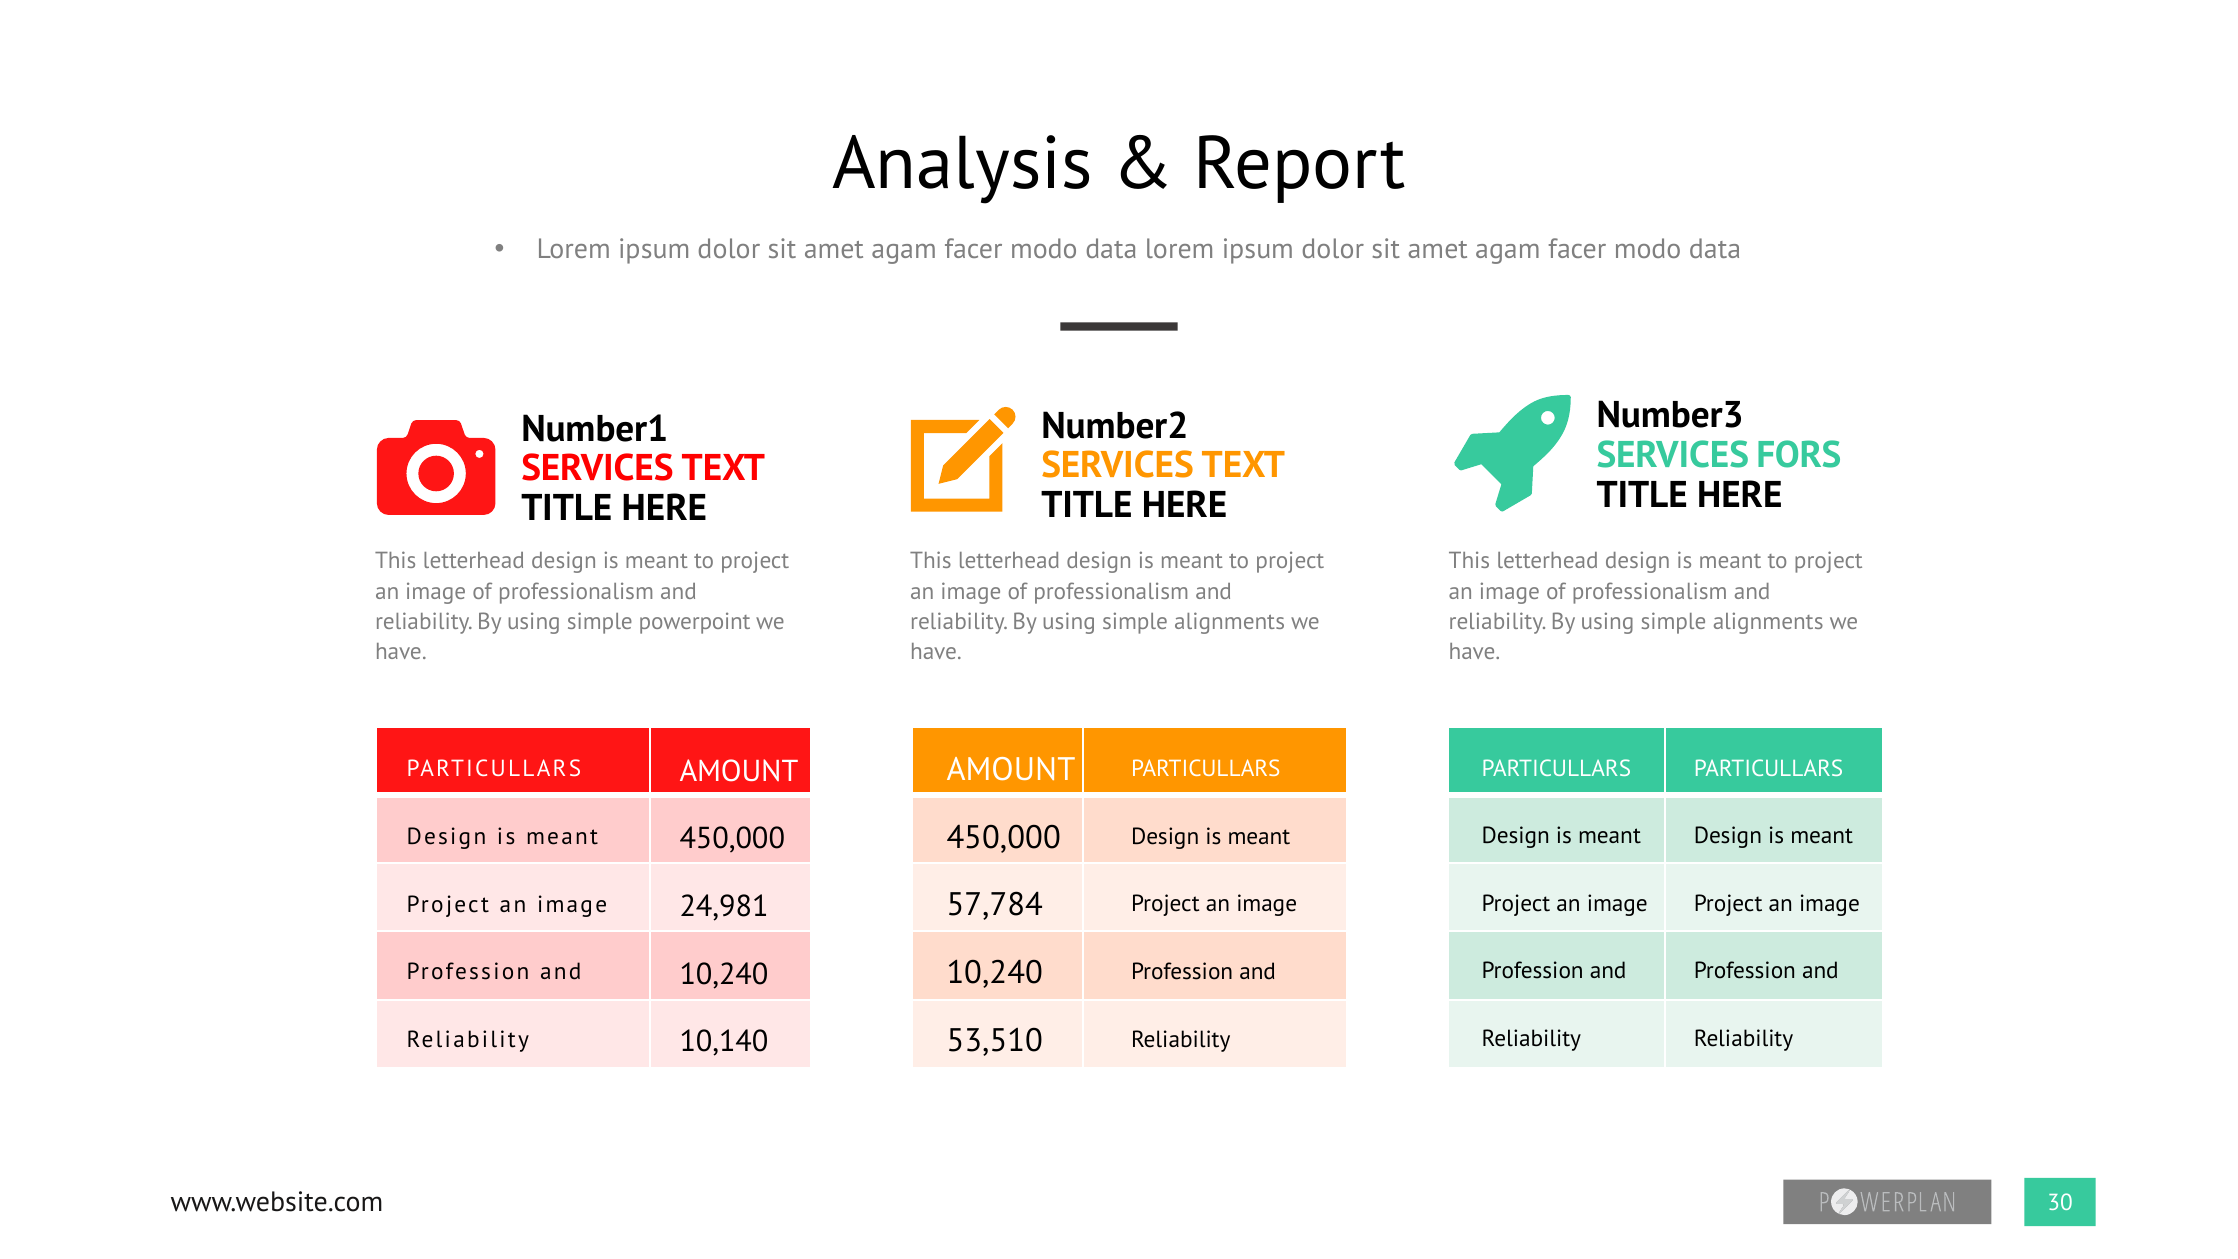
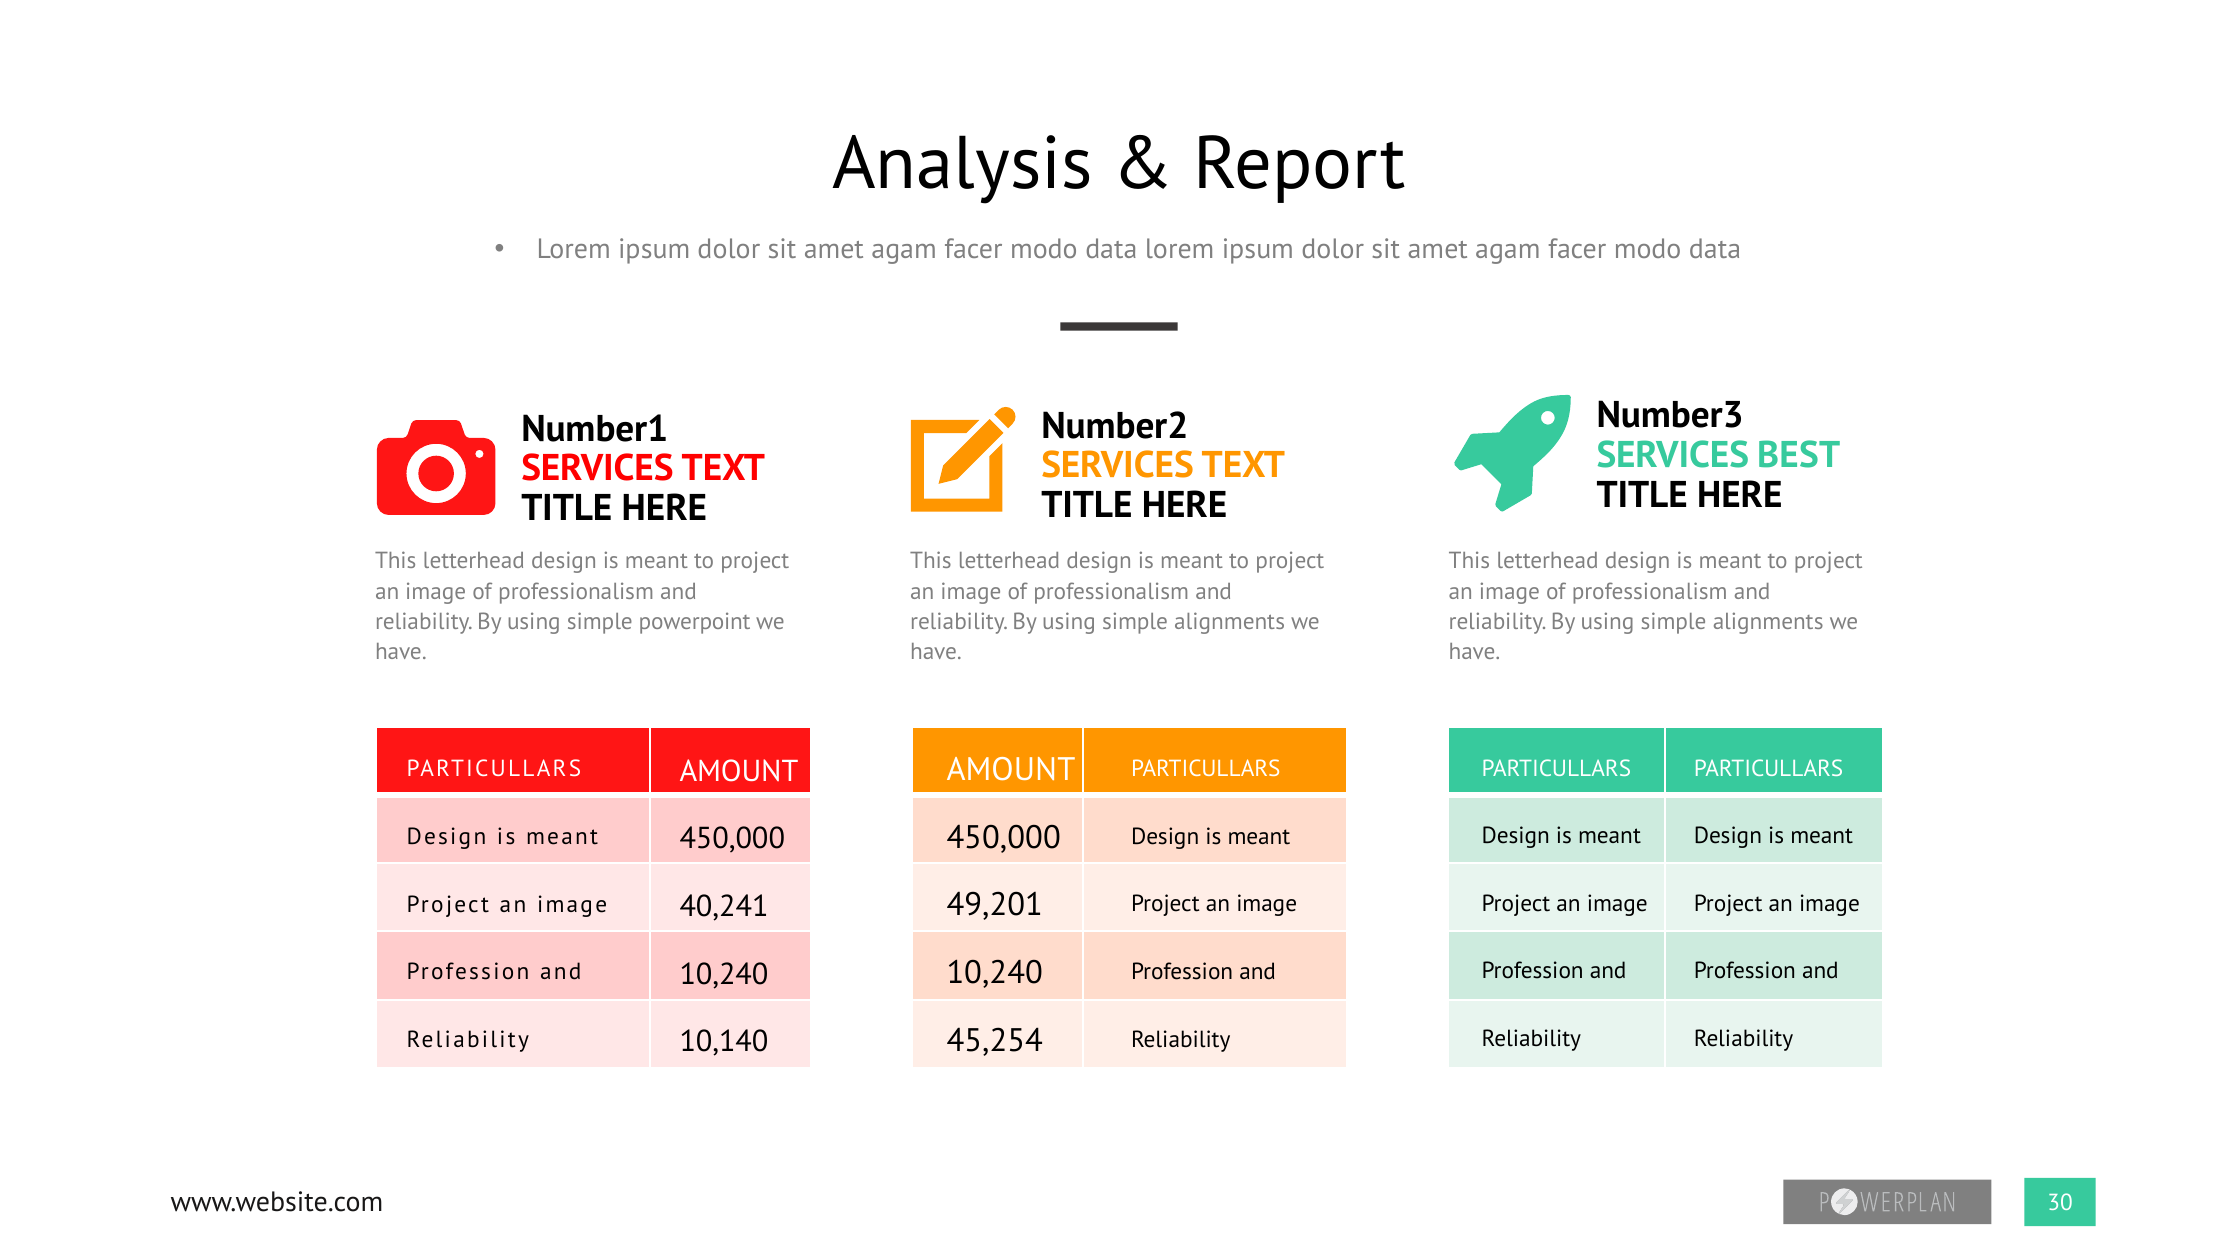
FORS: FORS -> BEST (1799, 455)
57,784: 57,784 -> 49,201 (995, 905)
24,981: 24,981 -> 40,241 (724, 906)
53,510: 53,510 -> 45,254 (995, 1040)
